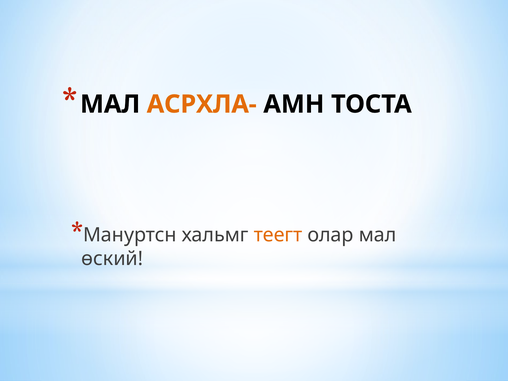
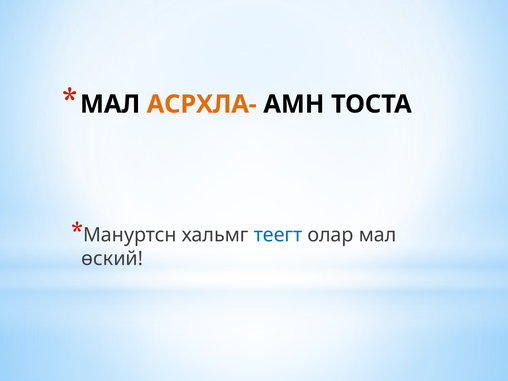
теегт colour: orange -> blue (278, 235)
